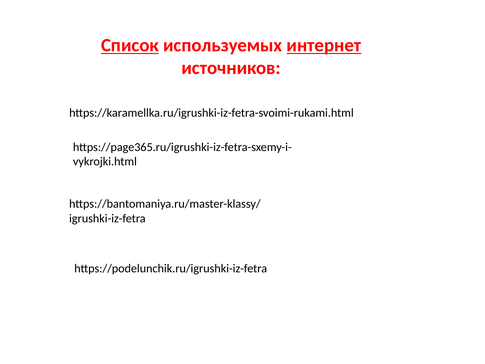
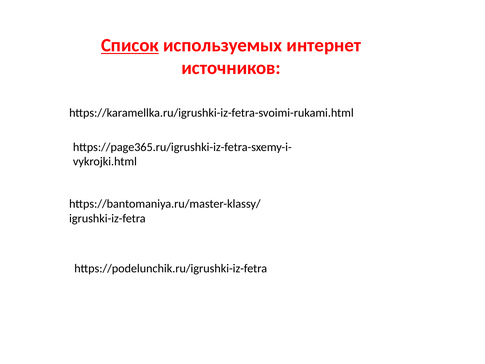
интернет underline: present -> none (324, 45)
